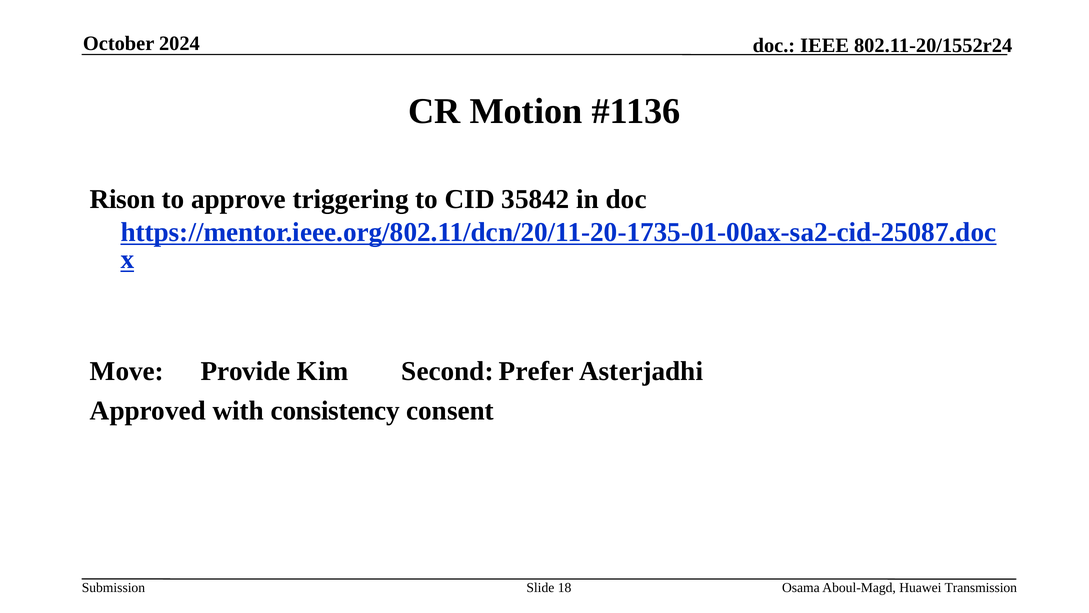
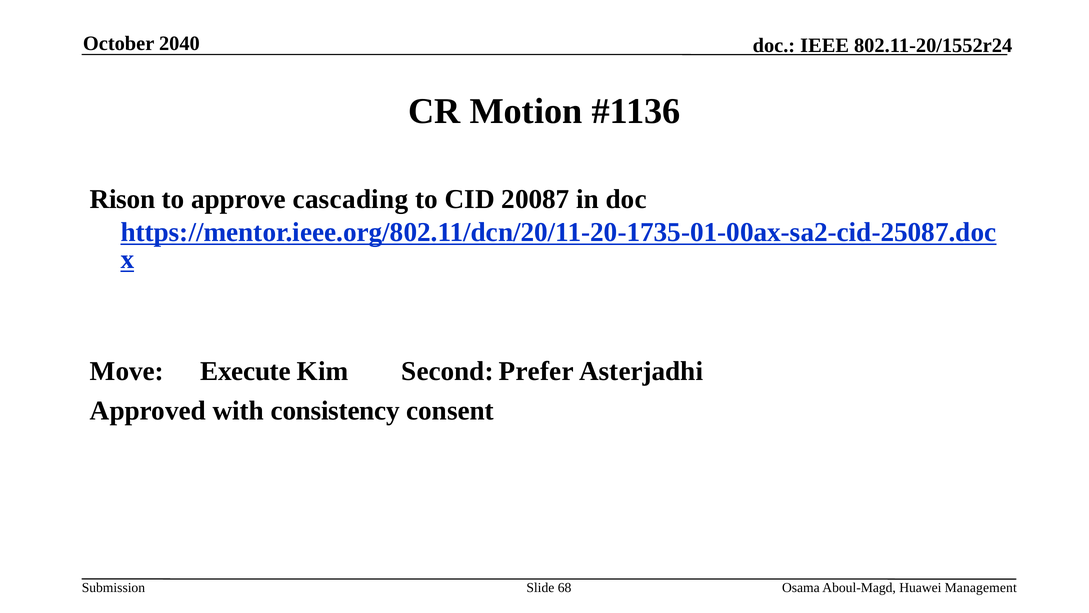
2024: 2024 -> 2040 (179, 43)
triggering: triggering -> cascading (351, 199)
35842: 35842 -> 20087 (536, 199)
Provide: Provide -> Execute (246, 371)
18: 18 -> 68 (565, 587)
Transmission: Transmission -> Management (981, 587)
